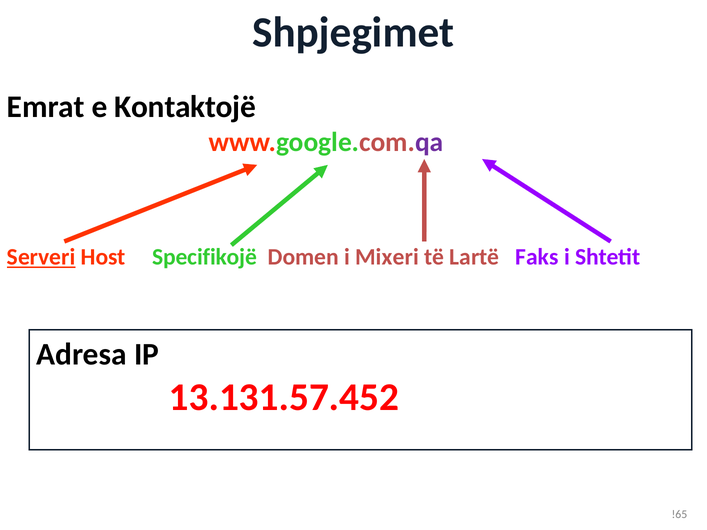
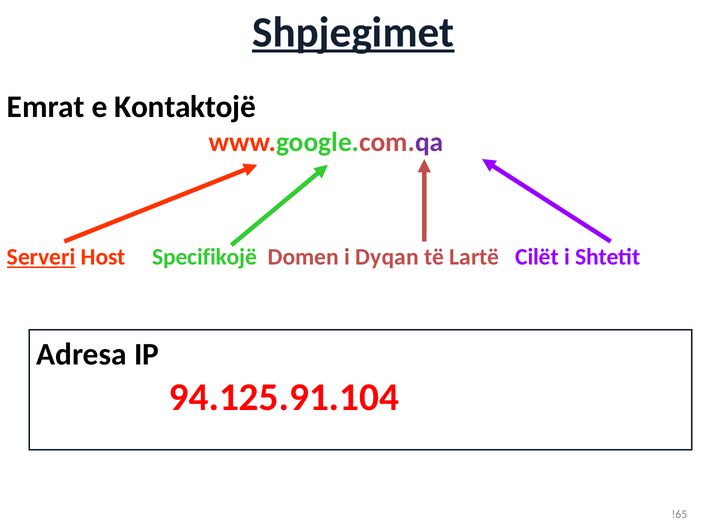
Shpjegimet underline: none -> present (353, 32)
Mixeri: Mixeri -> Dyqan (387, 257)
Faks: Faks -> Cilët (537, 257)
13.131.57.452: 13.131.57.452 -> 94.125.91.104 (284, 397)
